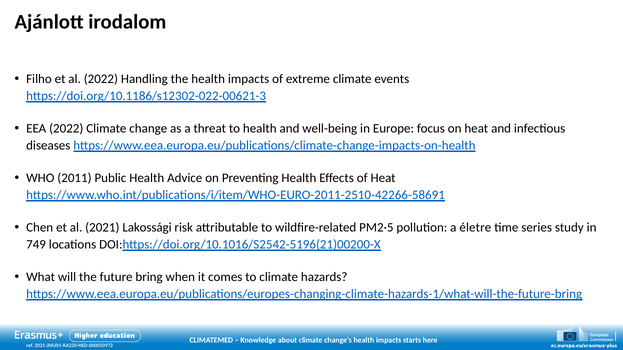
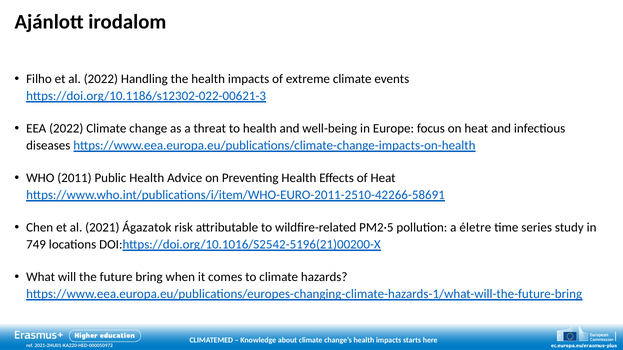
Lakossági: Lakossági -> Ágazatok (147, 228)
